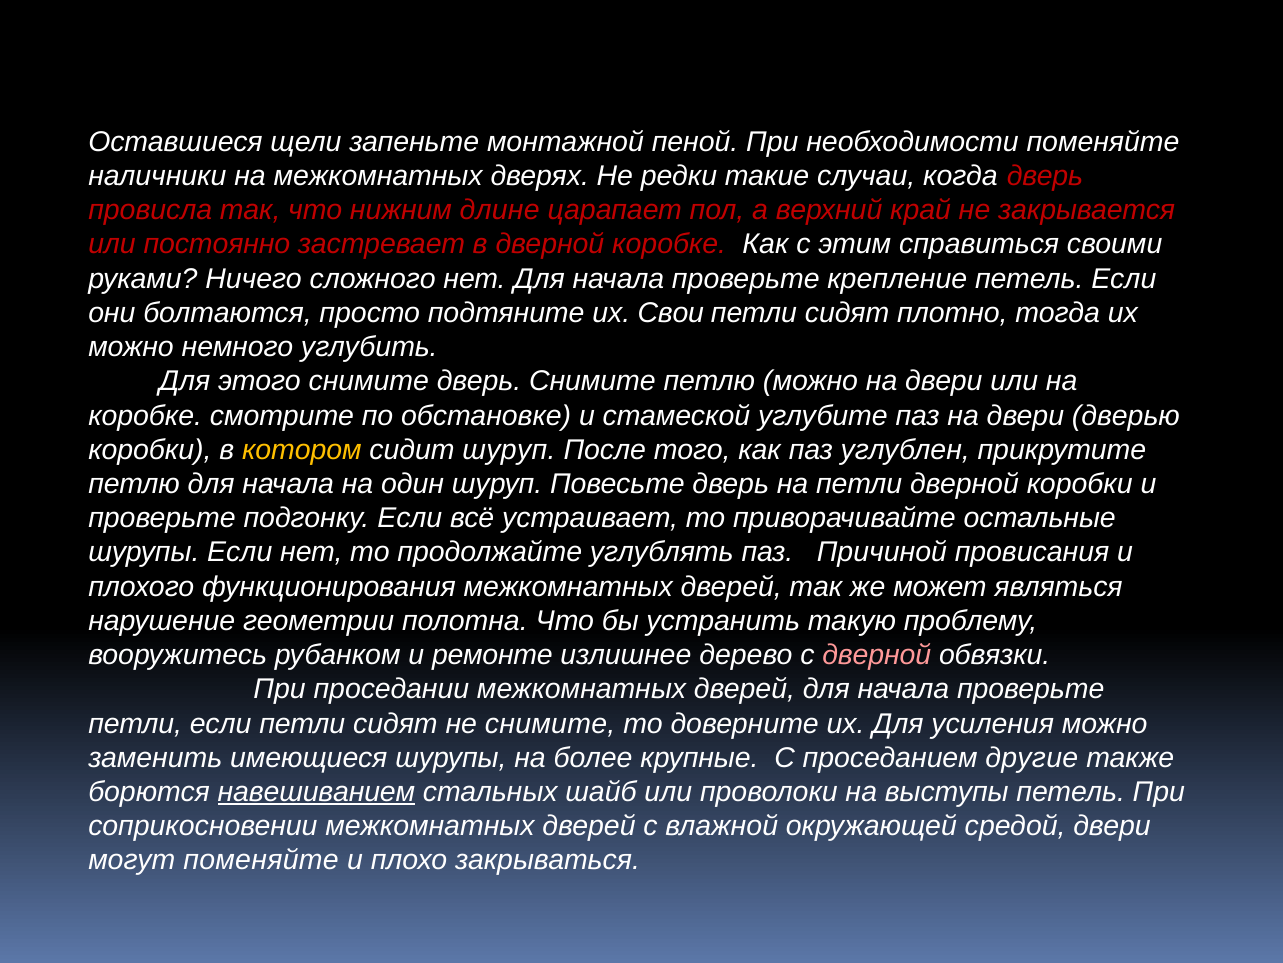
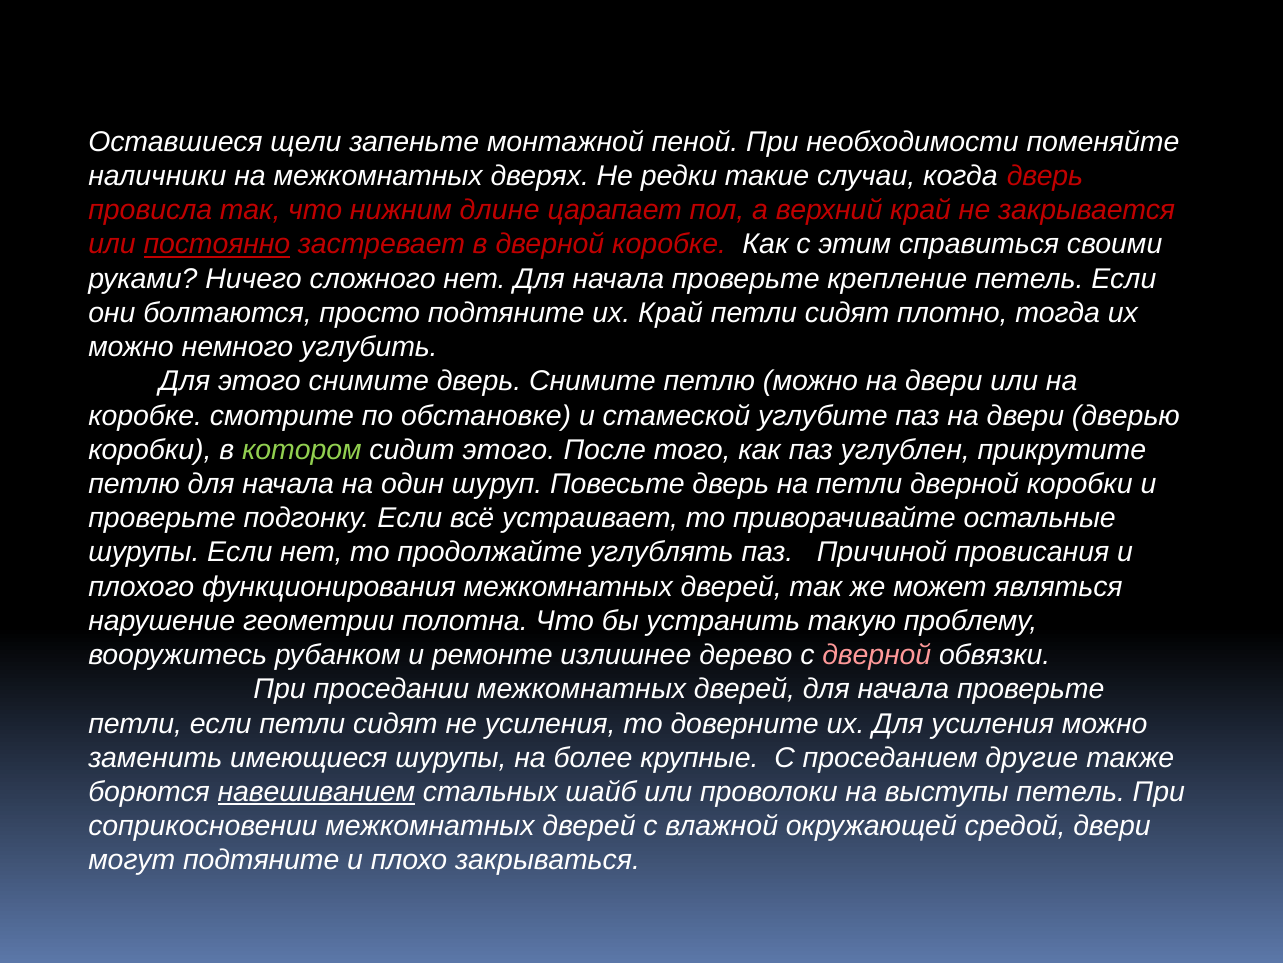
постоянно underline: none -> present (217, 244)
их Свои: Свои -> Край (671, 313)
котором colour: yellow -> light green (302, 449)
сидит шуруп: шуруп -> этого (509, 449)
не снимите: снимите -> усиления (550, 723)
могут поменяйте: поменяйте -> подтяните (261, 860)
